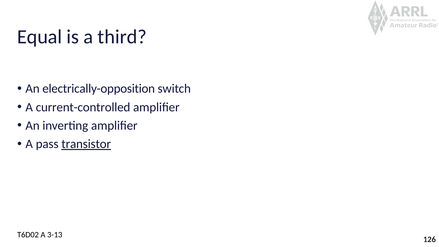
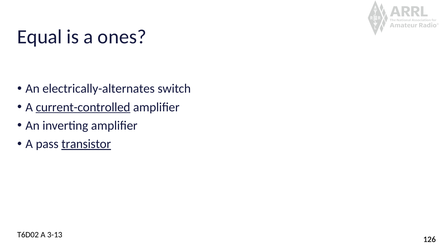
third: third -> ones (122, 37)
electrically-opposition: electrically-opposition -> electrically-alternates (99, 89)
current-controlled underline: none -> present (83, 107)
